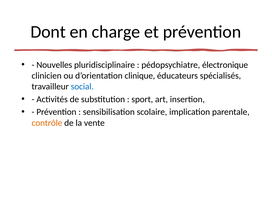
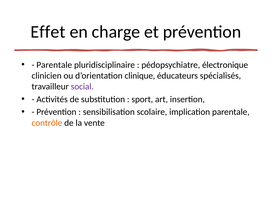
Dont: Dont -> Effet (48, 32)
Nouvelles: Nouvelles -> Parentale (54, 65)
social colour: blue -> purple (82, 87)
